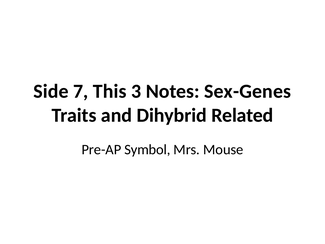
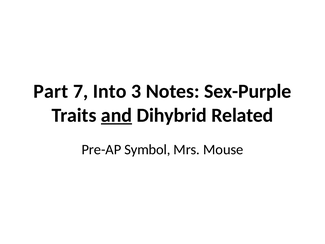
Side: Side -> Part (51, 91)
This: This -> Into (110, 91)
Sex-Genes: Sex-Genes -> Sex-Purple (248, 91)
and underline: none -> present (117, 115)
